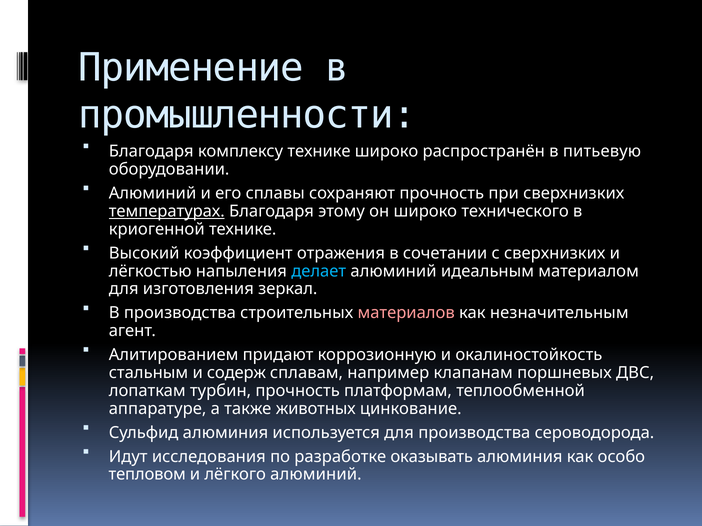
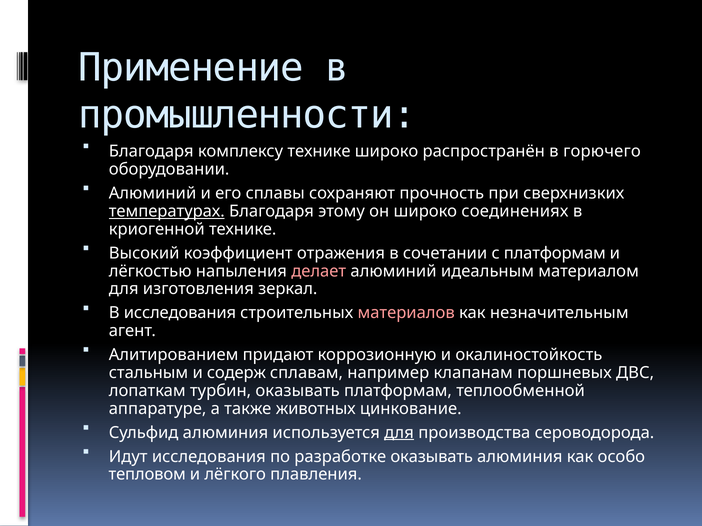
питьевую: питьевую -> горючего (602, 152)
технического: технического -> соединениях (515, 211)
с сверхнизких: сверхнизких -> платформам (555, 253)
делает colour: light blue -> pink (319, 271)
В производства: производства -> исследования (180, 313)
турбин прочность: прочность -> оказывать (298, 391)
для underline: none -> present (399, 433)
лёгкого алюминий: алюминий -> плавления (316, 475)
